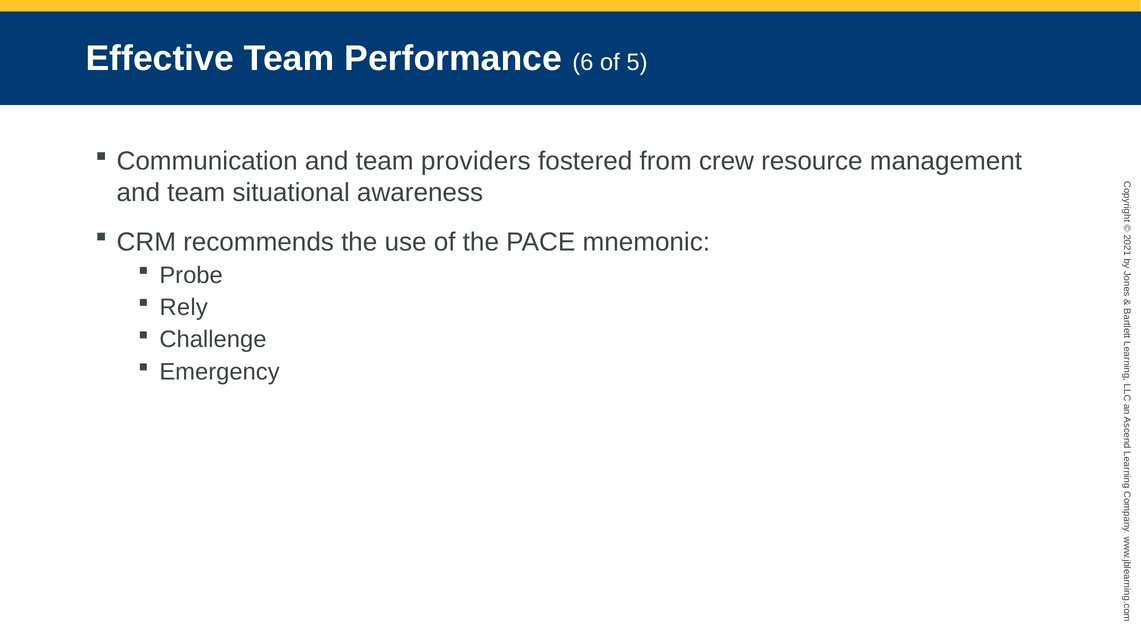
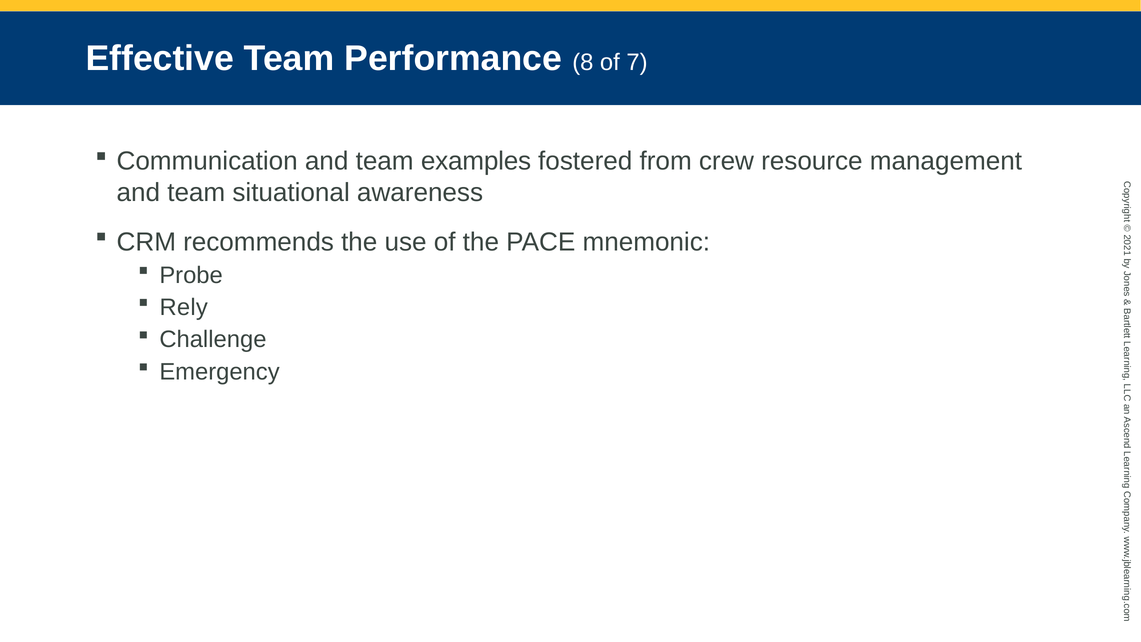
6: 6 -> 8 (583, 63)
5: 5 -> 7 (637, 63)
providers: providers -> examples (476, 161)
